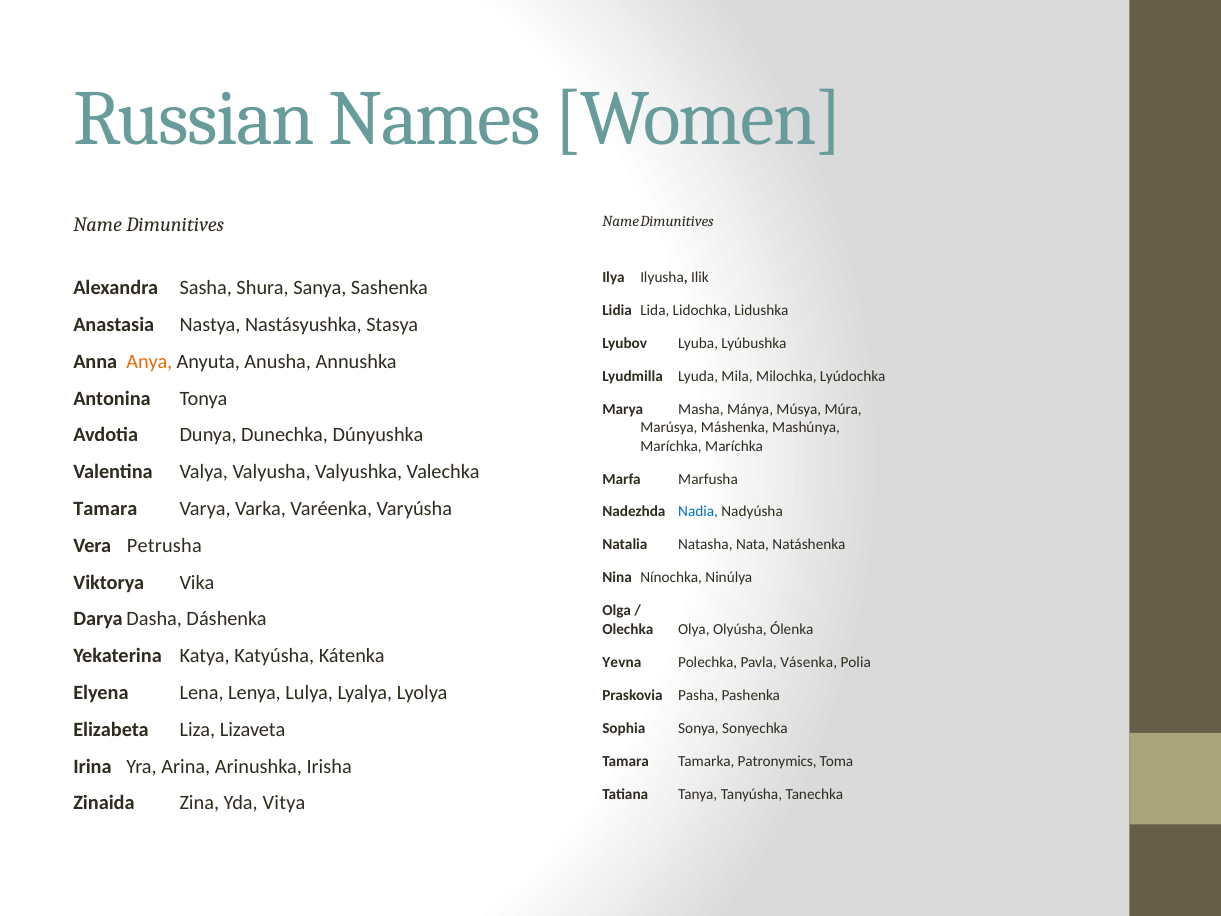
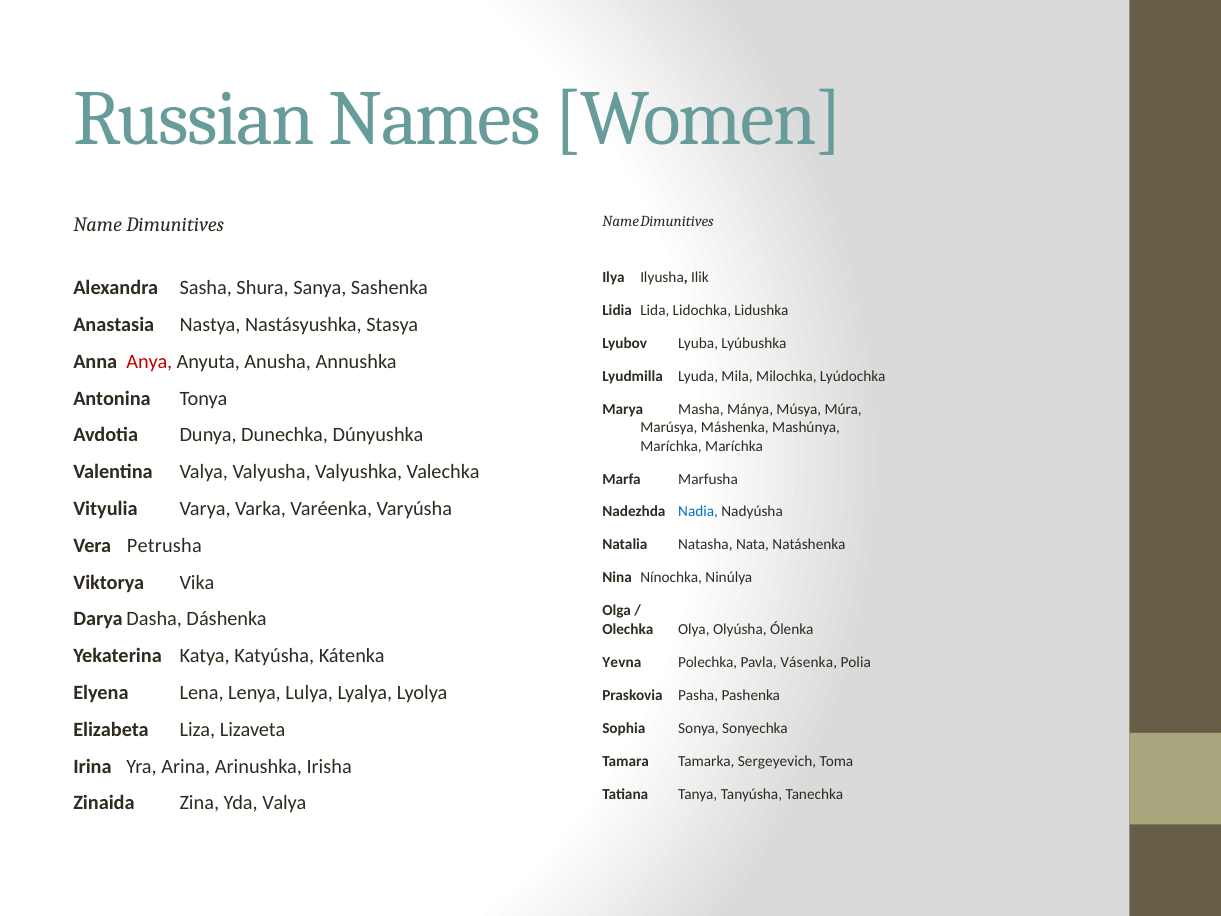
Anya colour: orange -> red (149, 362)
Tamara: Tamara -> Vityulia (105, 509)
Patronymics: Patronymics -> Sergeyevich (777, 761)
Yda Vitya: Vitya -> Valya (284, 803)
